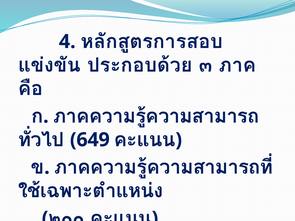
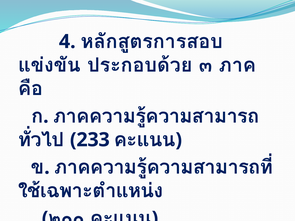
649: 649 -> 233 (90, 140)
